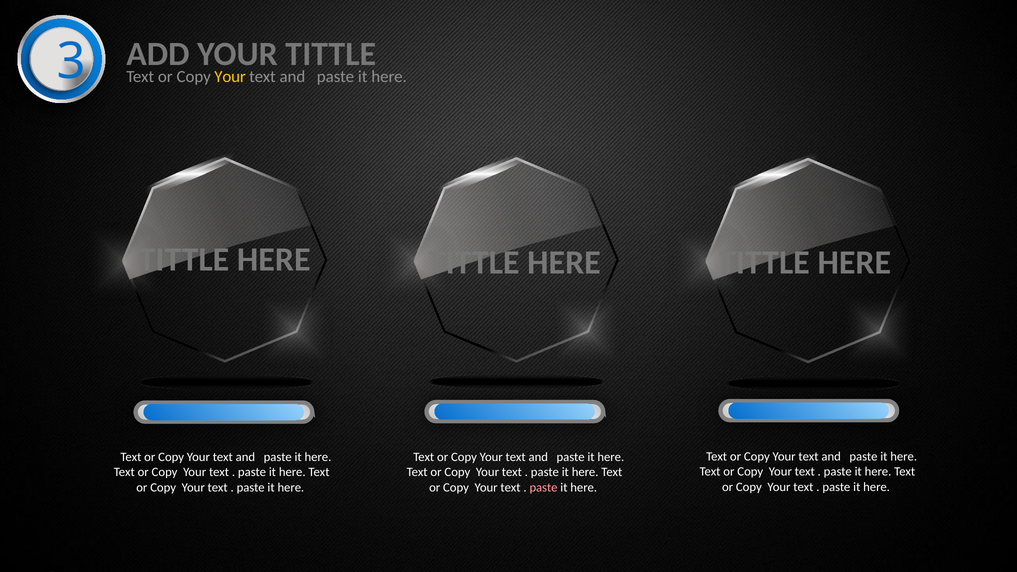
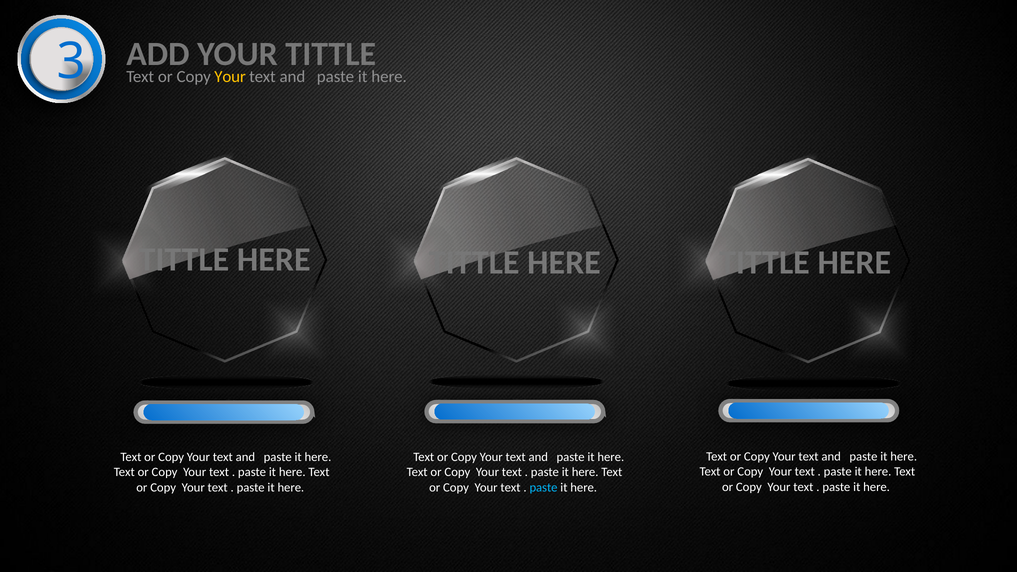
paste colour: pink -> light blue (544, 487)
